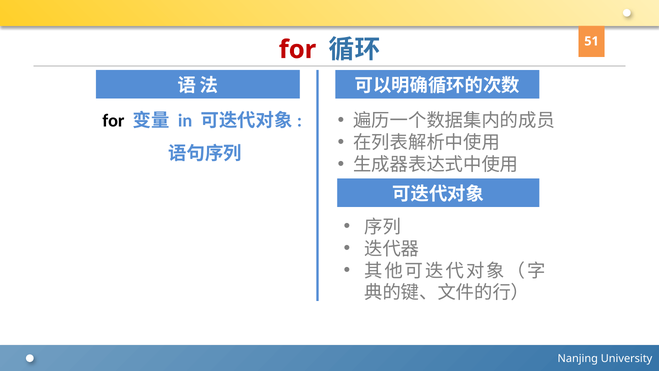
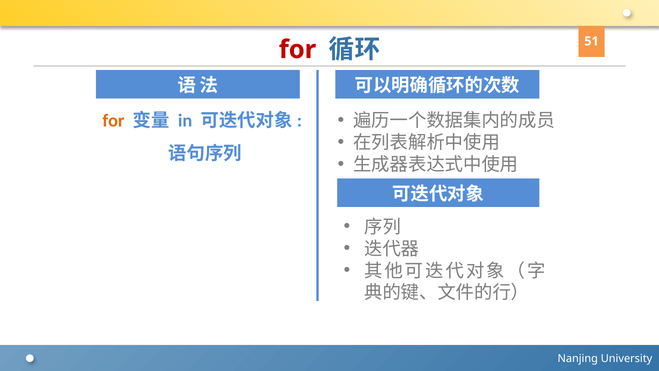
for colour: black -> orange (113, 121)
